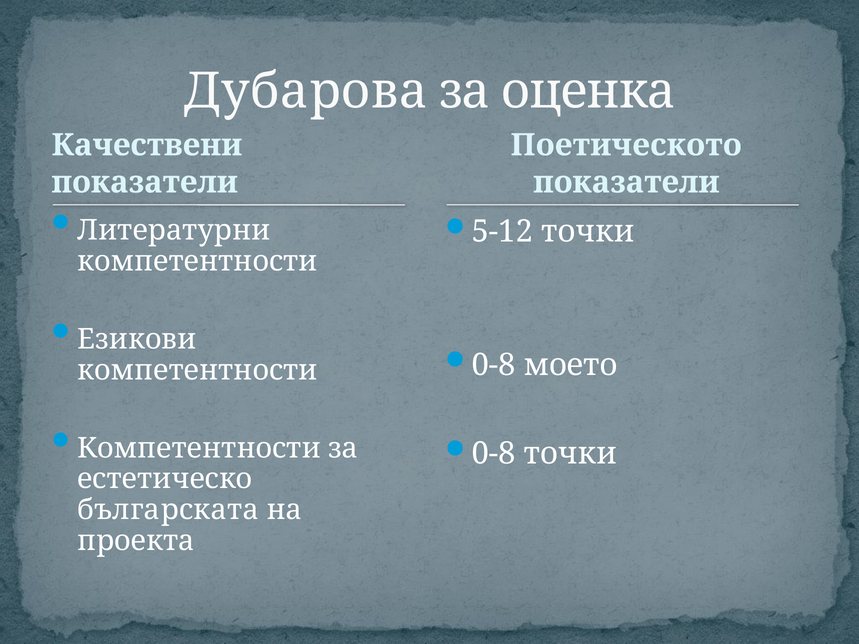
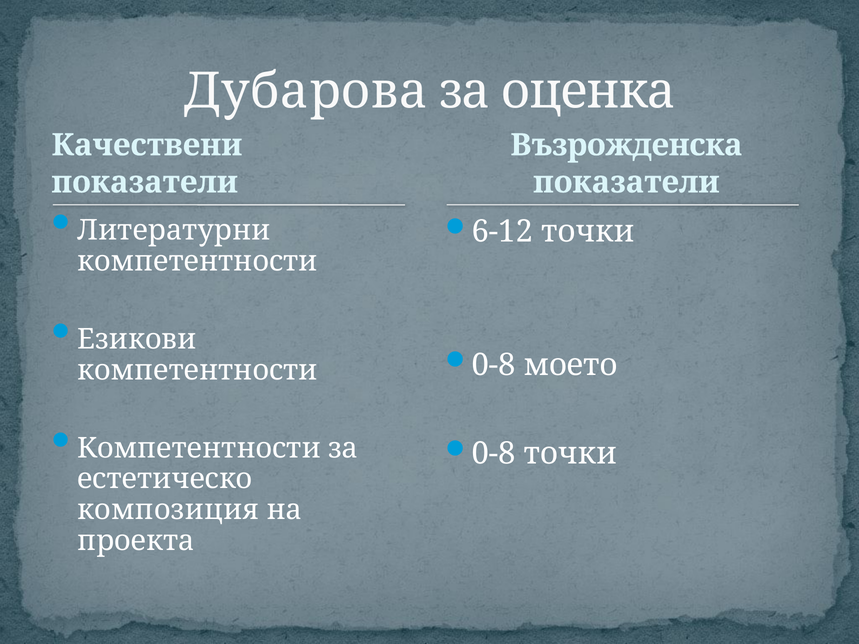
Поетическото: Поетическото -> Възрожденска (626, 145)
5-12: 5-12 -> 6-12 (502, 232)
българската: българската -> композиция (168, 510)
